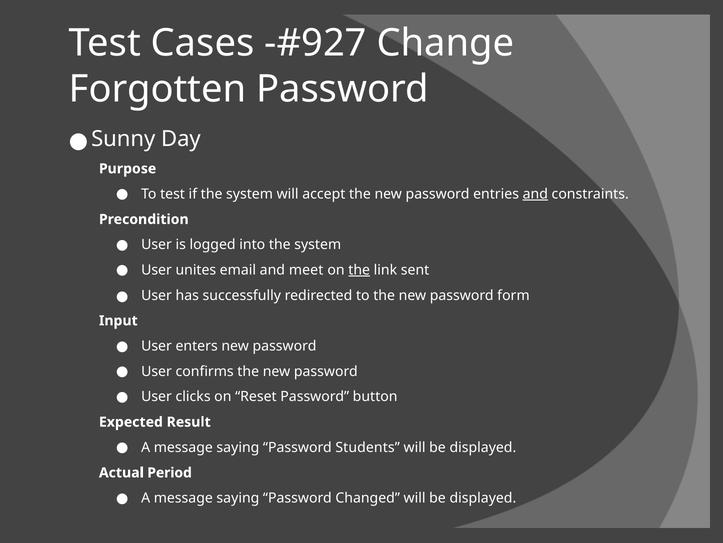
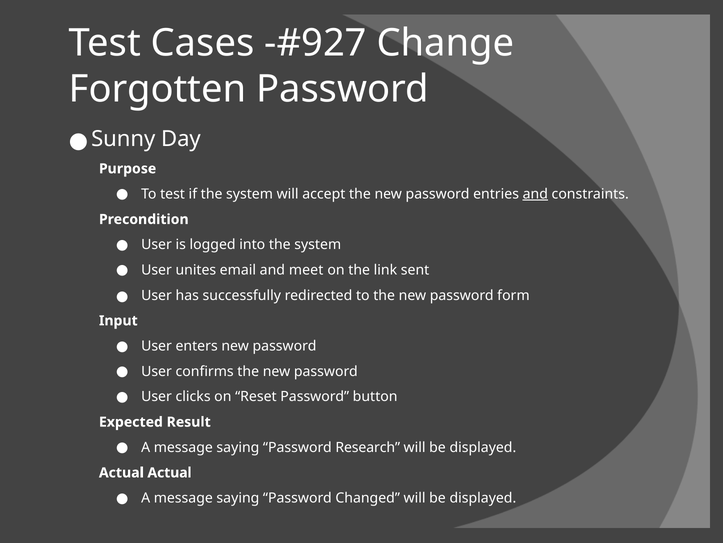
the underline: present -> none (359, 270)
Students: Students -> Research (368, 447)
Actual Period: Period -> Actual (170, 472)
